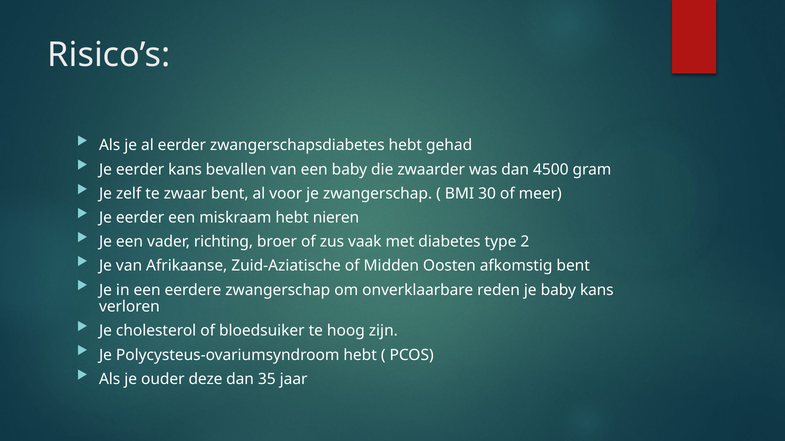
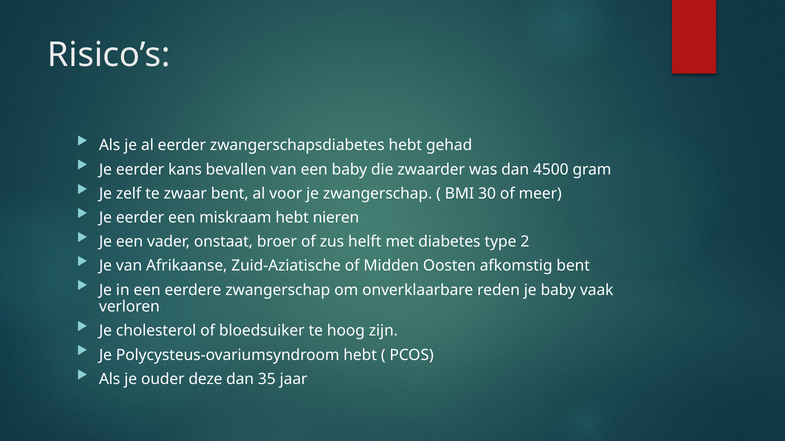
richting: richting -> onstaat (223, 242)
vaak: vaak -> helft (365, 242)
baby kans: kans -> vaak (597, 290)
